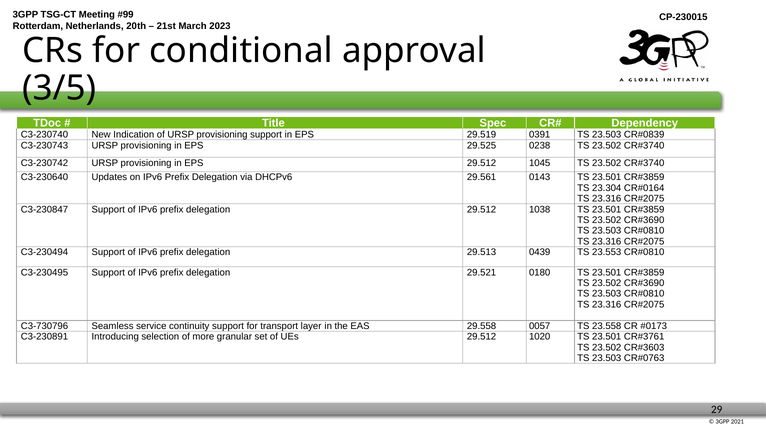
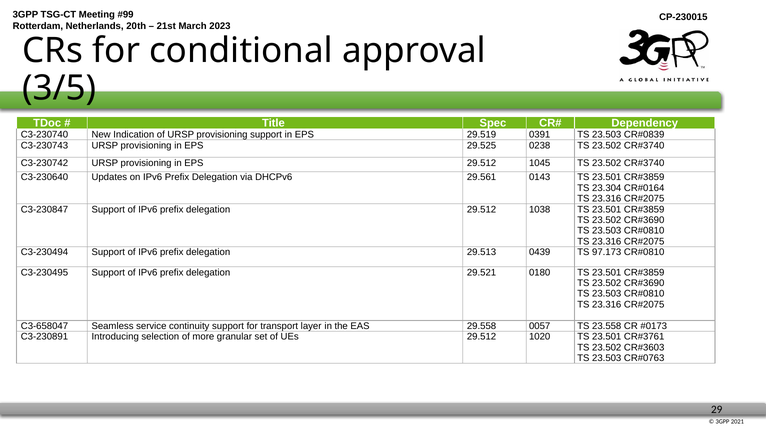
23.553: 23.553 -> 97.173 (607, 252)
C3-730796: C3-730796 -> C3-658047 (44, 326)
